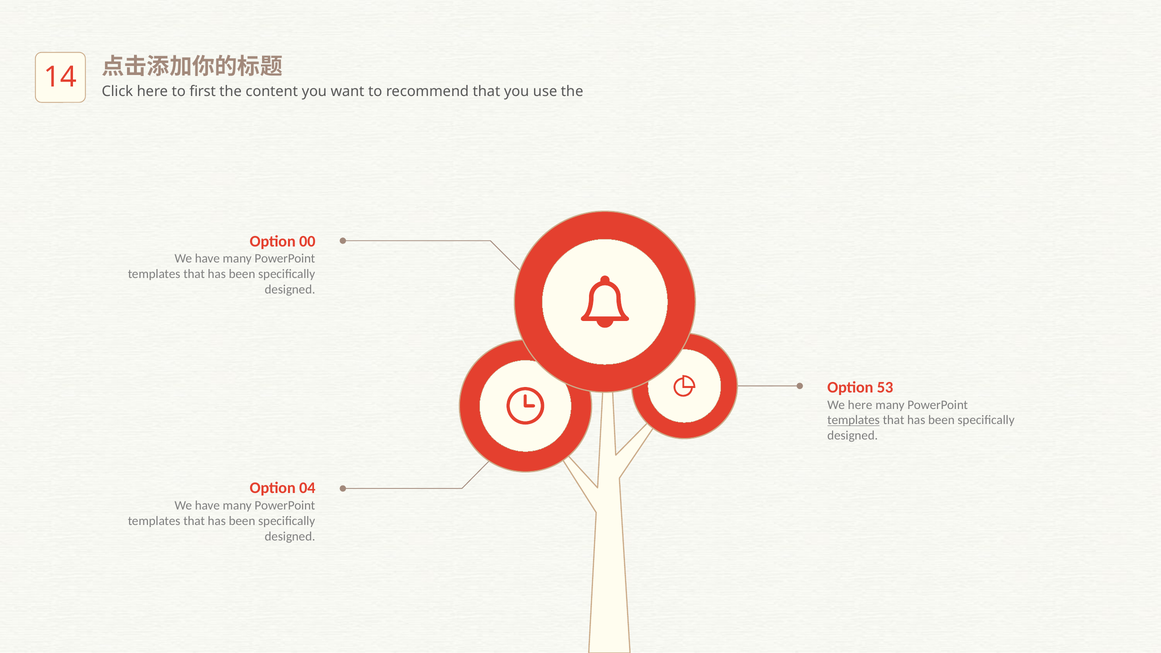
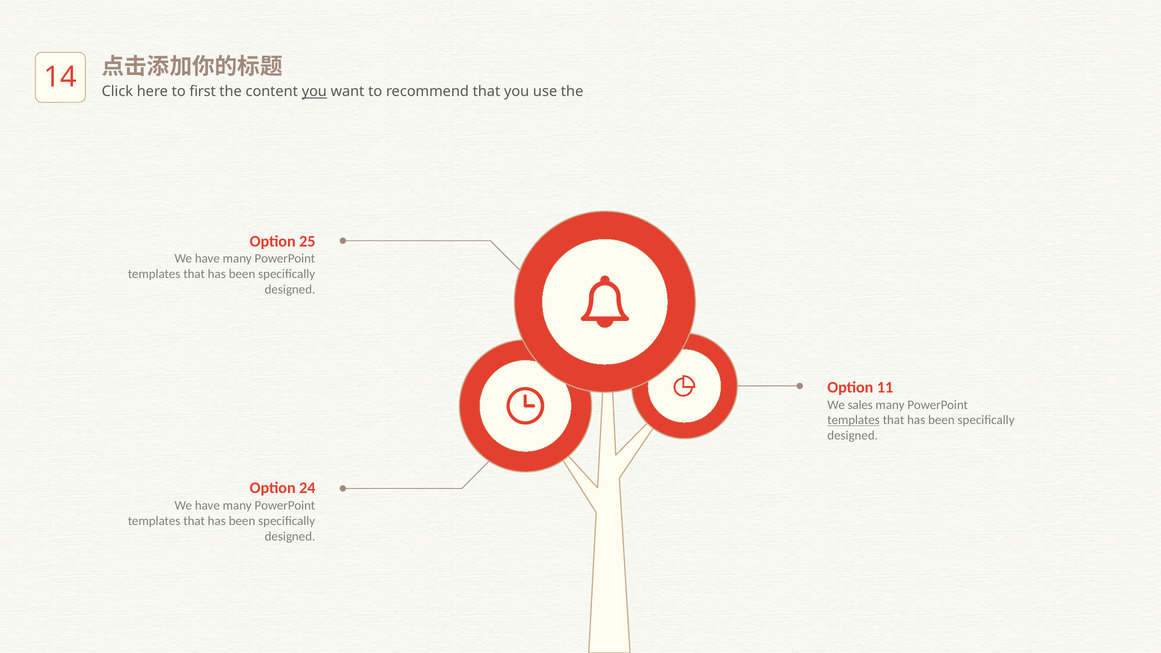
you underline: none -> present (314, 92)
00: 00 -> 25 (307, 241)
53: 53 -> 11 (885, 387)
We here: here -> sales (860, 405)
04: 04 -> 24 (307, 488)
